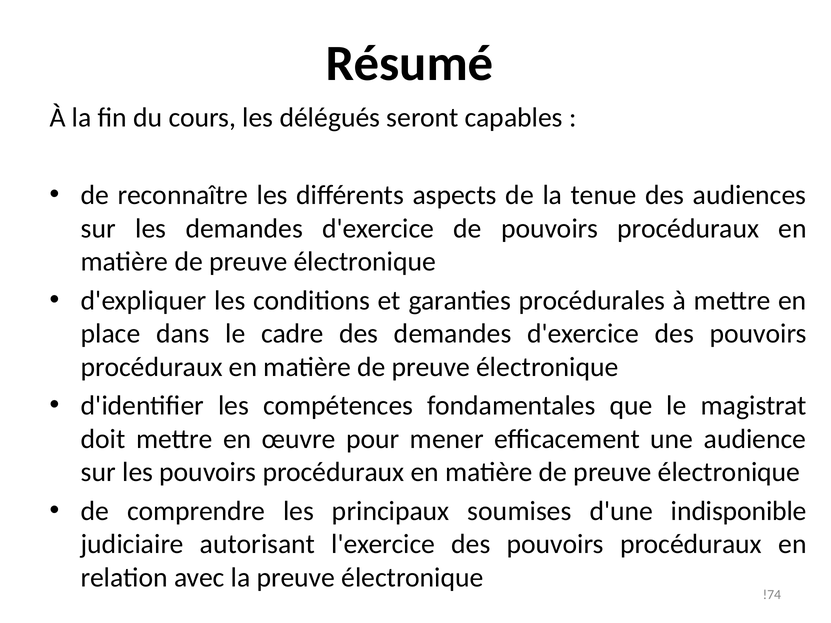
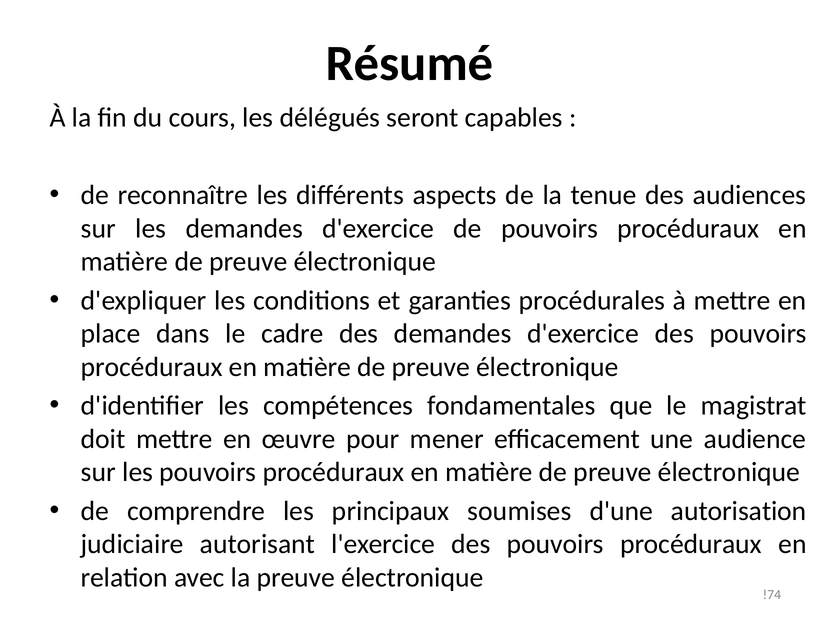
indisponible: indisponible -> autorisation (739, 511)
